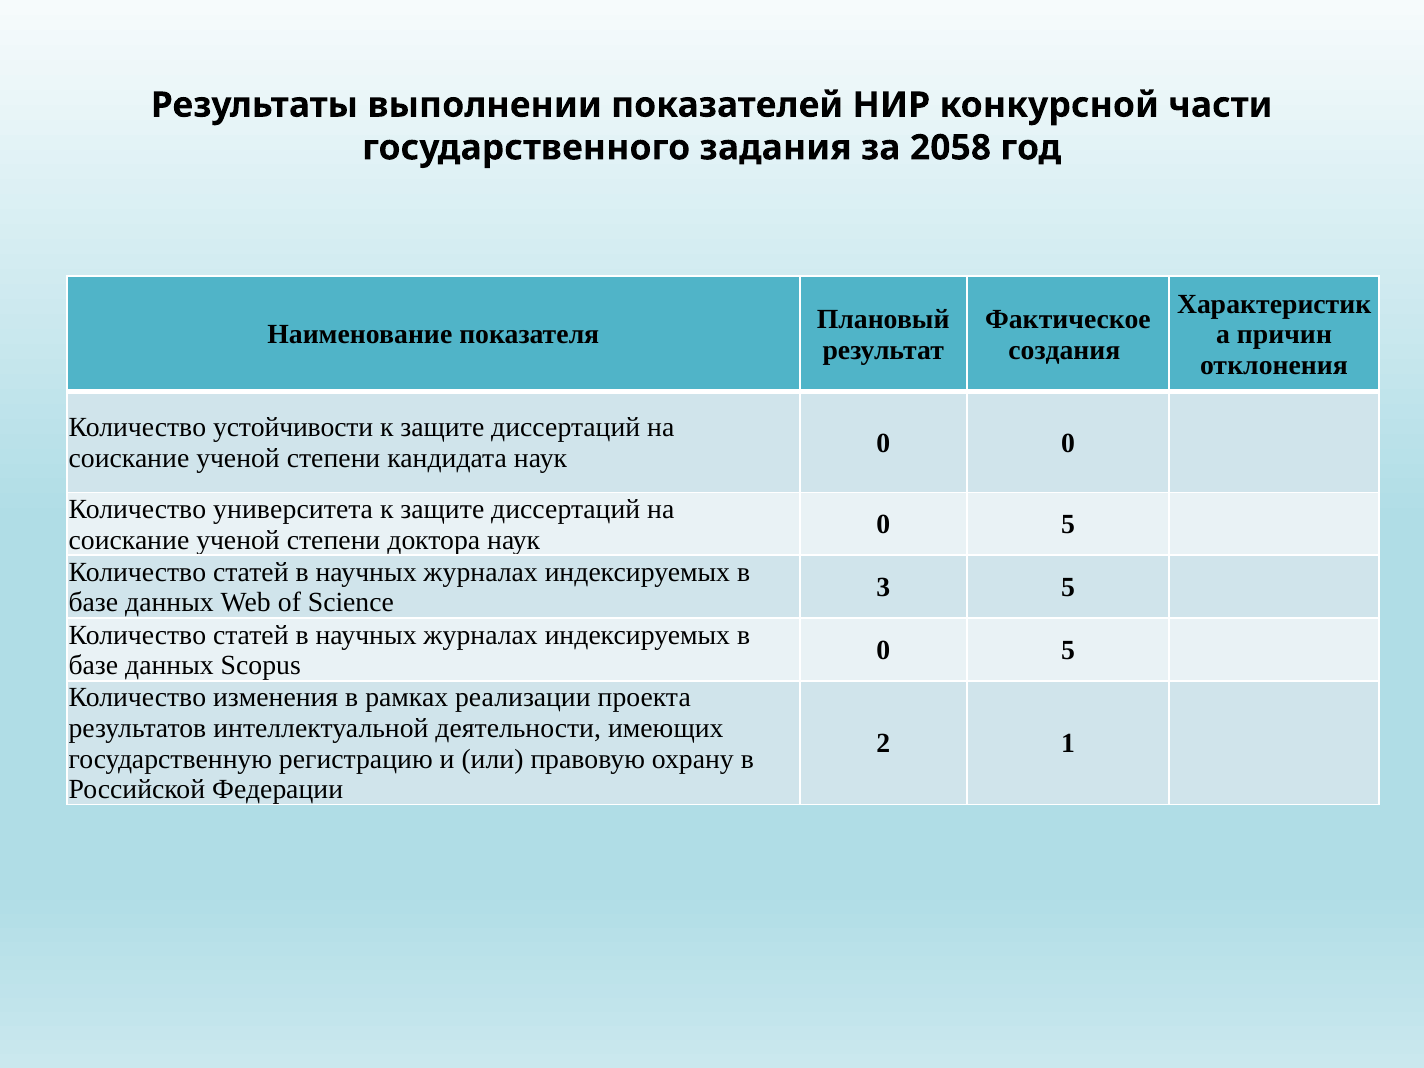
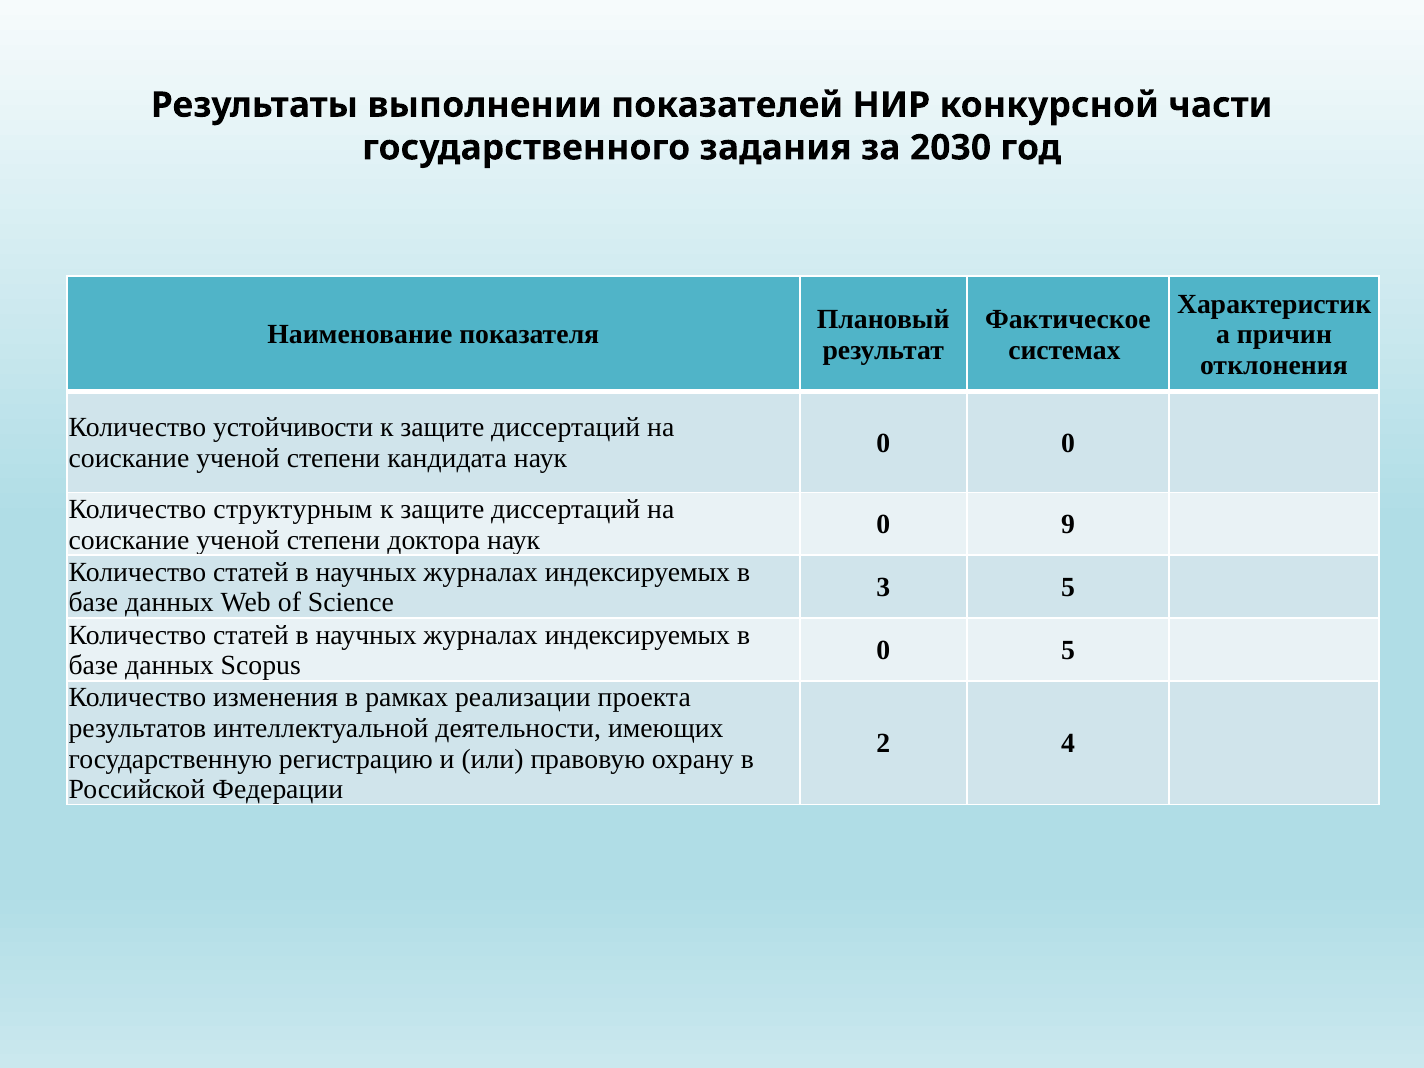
2058: 2058 -> 2030 (951, 148)
создания: создания -> системах (1064, 350)
университета: университета -> структурным (293, 509)
5: 5 -> 9 (1068, 525)
1: 1 -> 4 (1068, 744)
